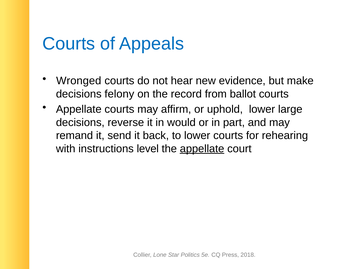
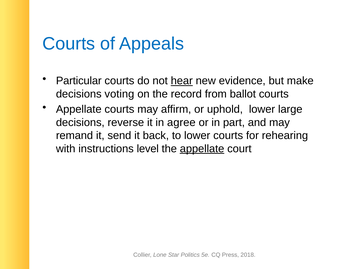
Wronged: Wronged -> Particular (79, 81)
hear underline: none -> present (182, 81)
felony: felony -> voting (119, 94)
would: would -> agree (181, 123)
